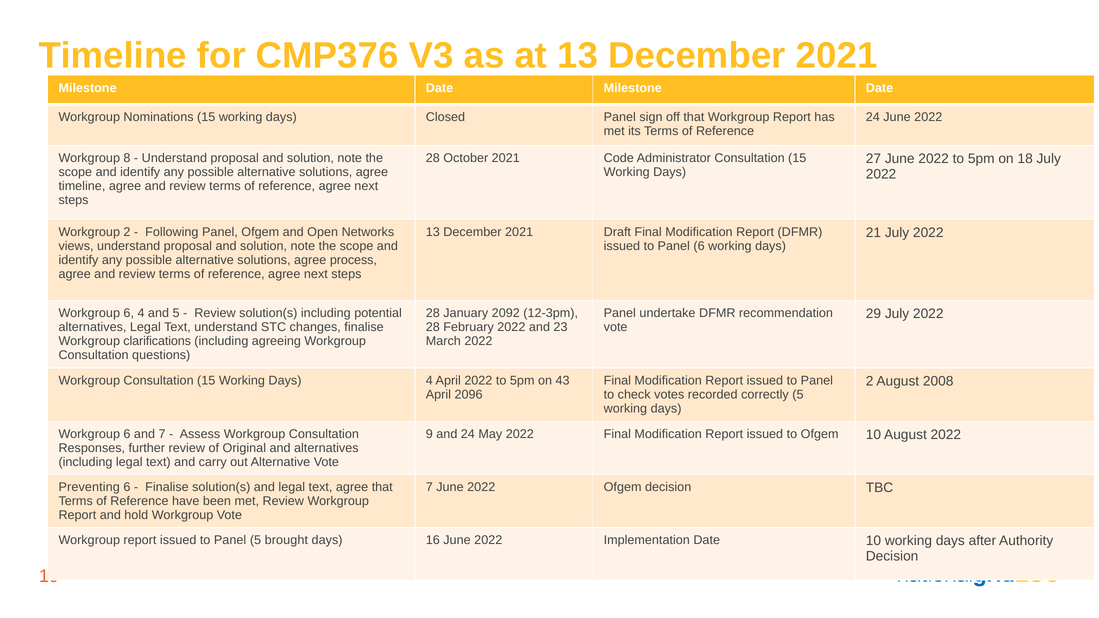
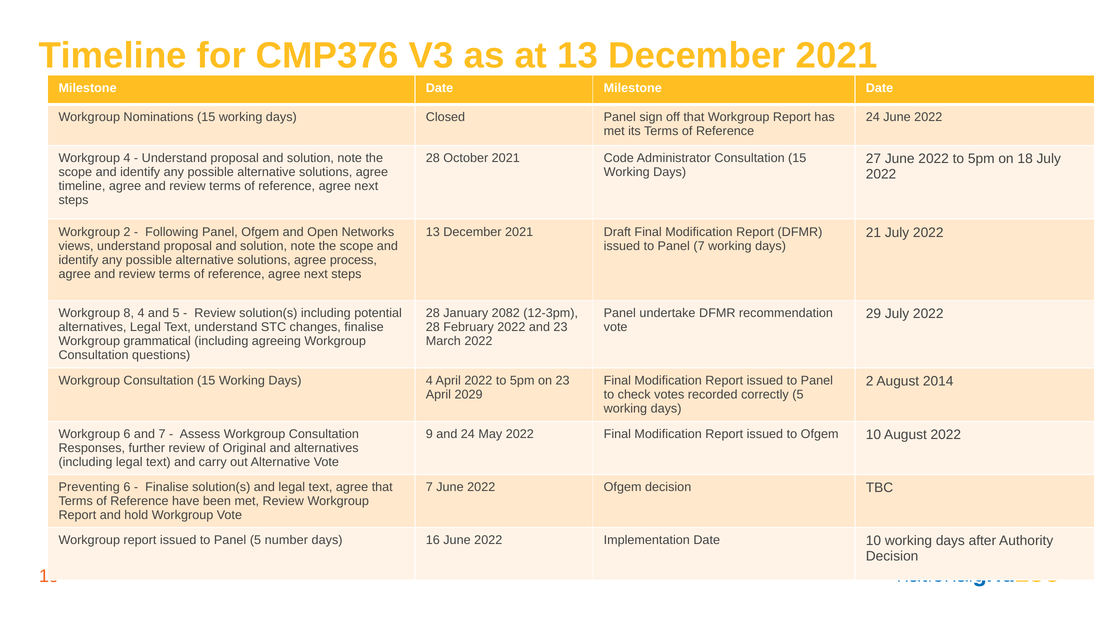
Workgroup 8: 8 -> 4 (127, 158)
Panel 6: 6 -> 7 (699, 246)
6: 6 -> 8 (129, 313)
2092: 2092 -> 2082 (506, 313)
clarifications: clarifications -> grammatical (157, 341)
on 43: 43 -> 23 (563, 381)
2008: 2008 -> 2014 (938, 381)
2096: 2096 -> 2029 (469, 395)
brought: brought -> number (286, 540)
